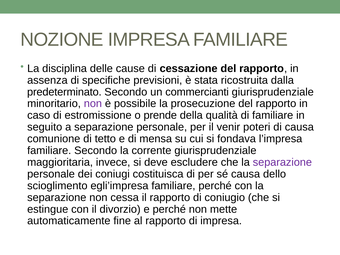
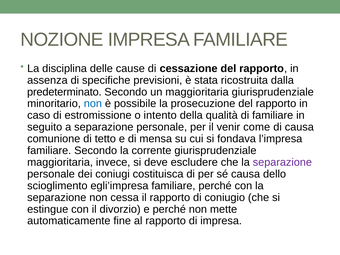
un commercianti: commercianti -> maggioritaria (197, 92)
non colour: purple -> blue (93, 104)
prende: prende -> intento (160, 115)
poteri: poteri -> come (257, 127)
